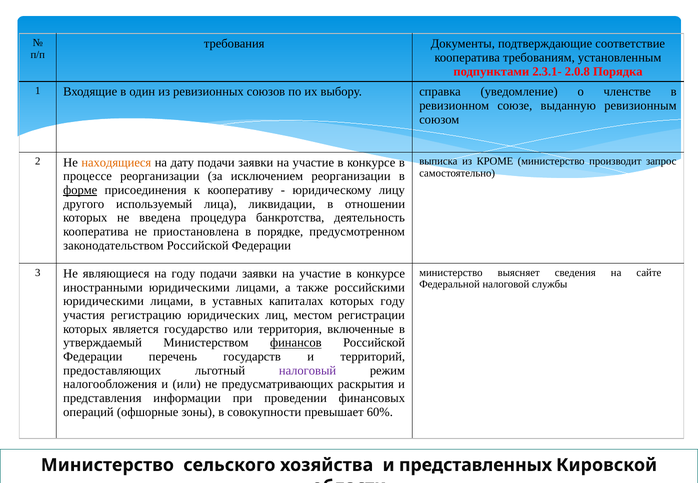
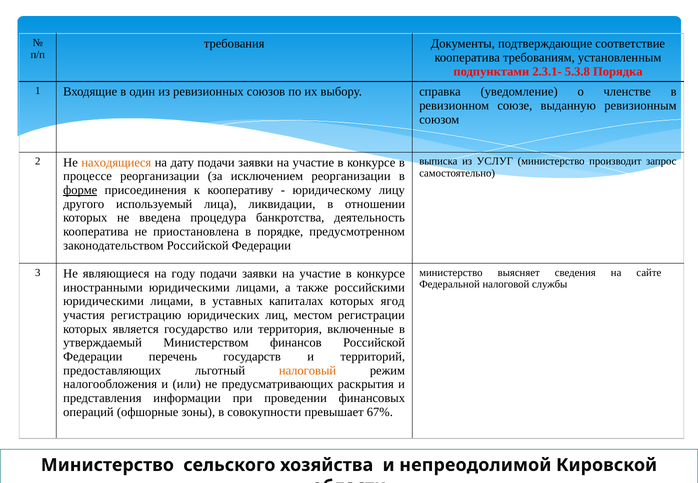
2.0.8: 2.0.8 -> 5.3.8 (577, 72)
КРОМЕ: КРОМЕ -> УСЛУГ (495, 161)
которых году: году -> ягод (393, 301)
финансов underline: present -> none (296, 343)
налоговый colour: purple -> orange (308, 371)
60%: 60% -> 67% (380, 412)
представленных: представленных -> непреодолимой (475, 465)
